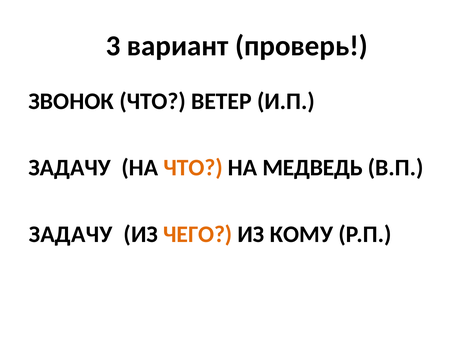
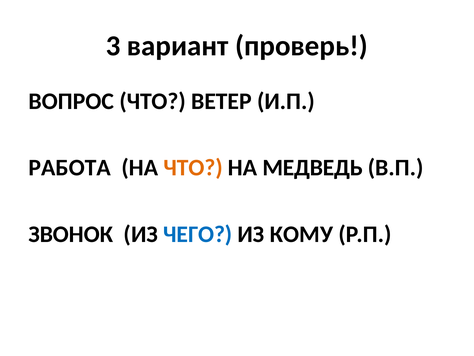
ЗВОНОК: ЗВОНОК -> ВОПРОС (71, 101)
ЗАДАЧУ: ЗАДАЧУ -> РАБОТА (70, 168)
ЗАДАЧУ: ЗАДАЧУ -> ЗВОНОК (71, 234)
ЧЕГО colour: orange -> blue (198, 234)
